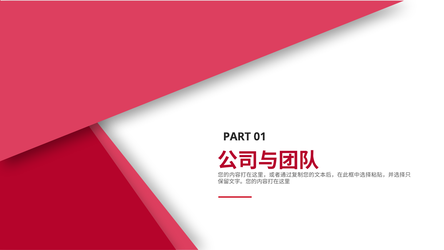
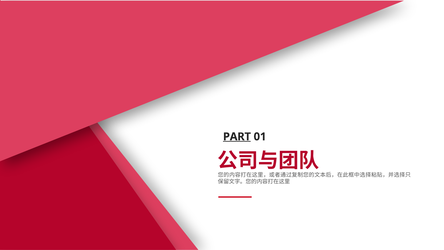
PART underline: none -> present (237, 137)
